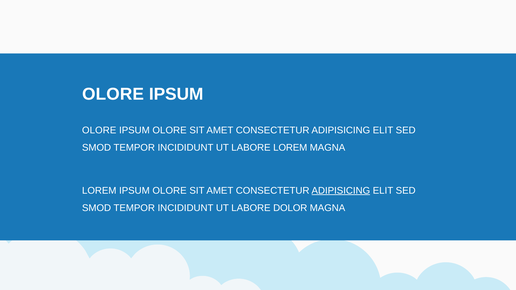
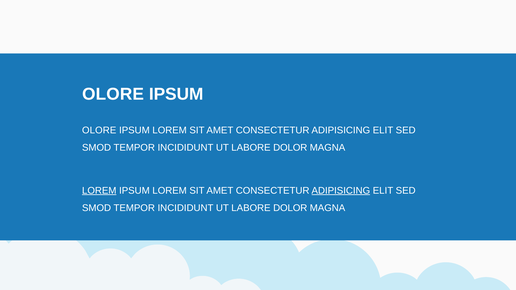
OLORE: OLORE -> LOREM (170, 130)
LOREM: LOREM -> DOLOR (290, 148)
LOREM underline: none -> present (99, 191)
OLORE: OLORE -> LOREM (170, 191)
